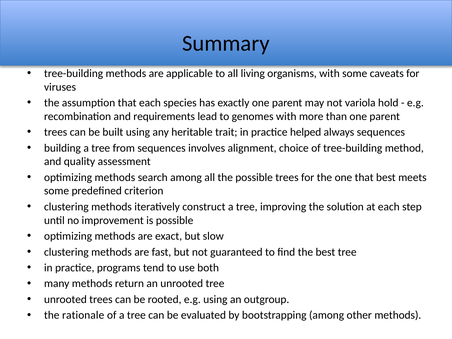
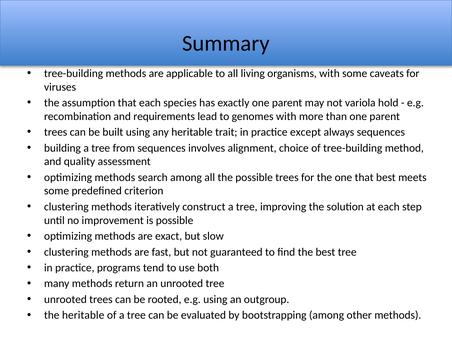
helped: helped -> except (306, 132)
the rationale: rationale -> heritable (83, 315)
